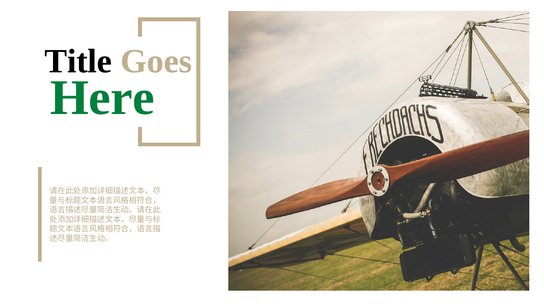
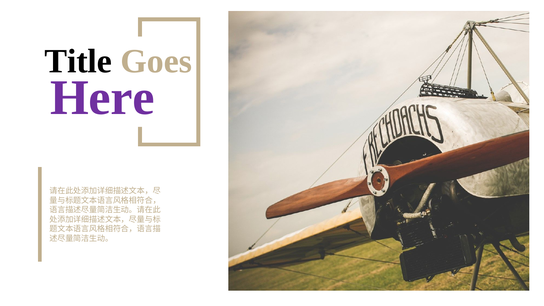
Here colour: green -> purple (102, 98)
